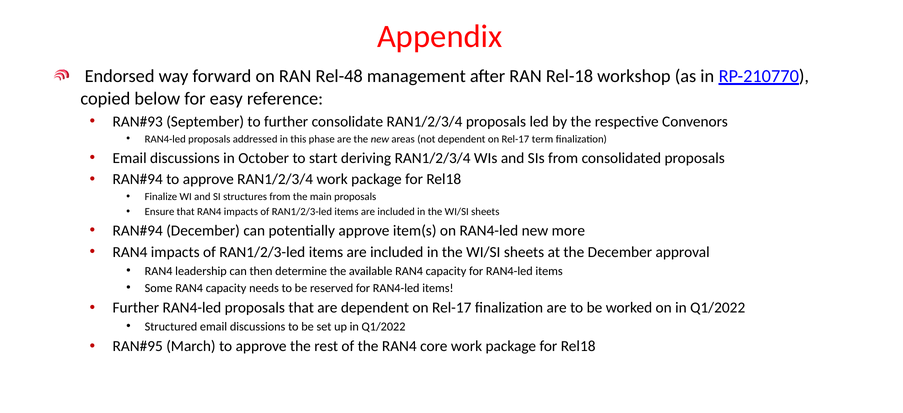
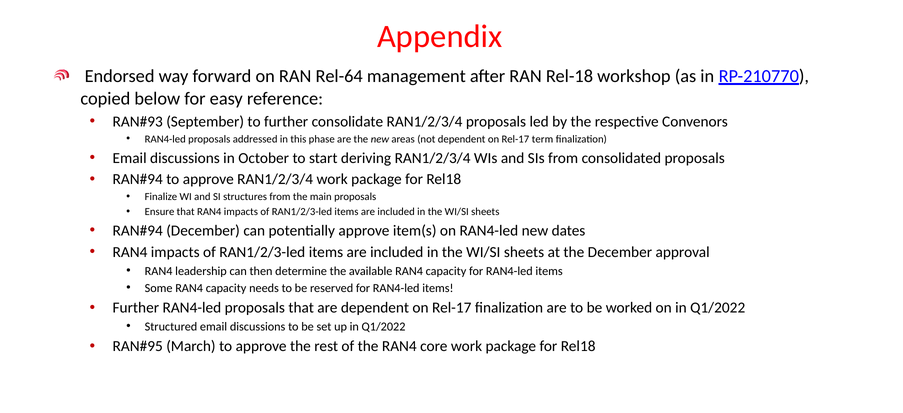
Rel-48: Rel-48 -> Rel-64 (339, 76)
more: more -> dates (568, 231)
